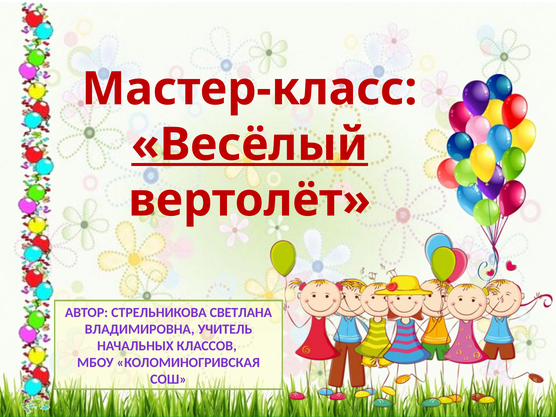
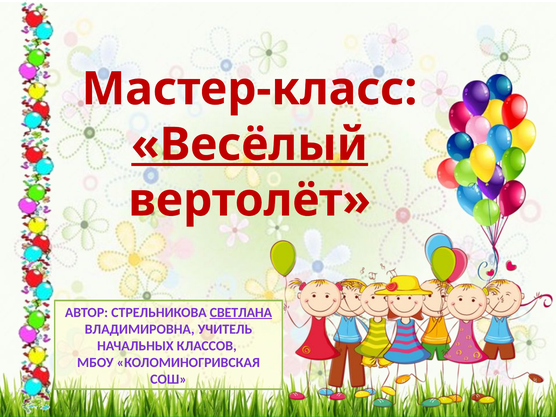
СВЕТЛАНА underline: none -> present (241, 312)
